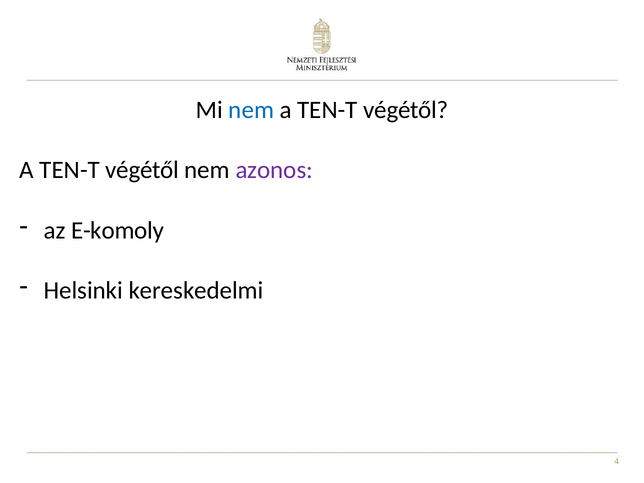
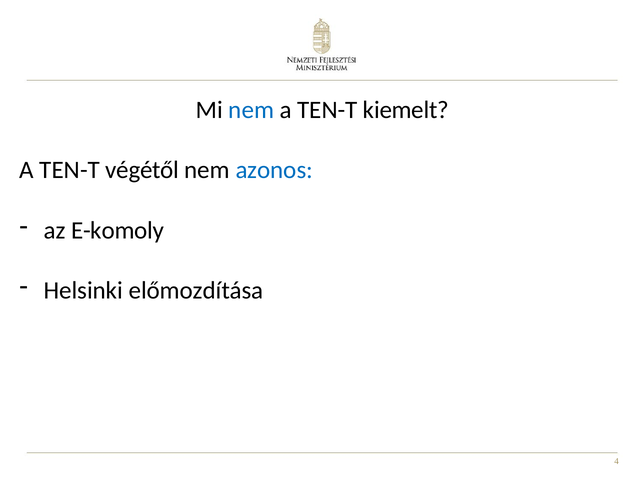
végétől: végétől -> kiemelt (406, 110)
azonos colour: purple -> blue (274, 170)
kereskedelmi: kereskedelmi -> előmozdítása (196, 290)
